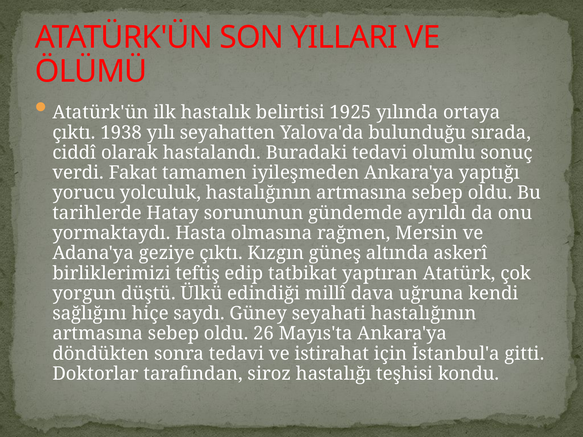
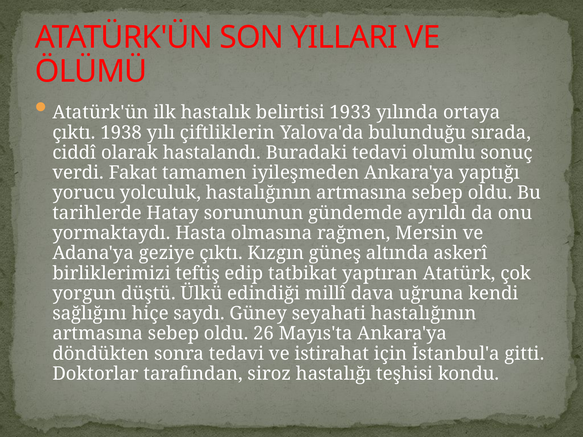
1925: 1925 -> 1933 (350, 113)
seyahatten: seyahatten -> çiftliklerin (227, 133)
